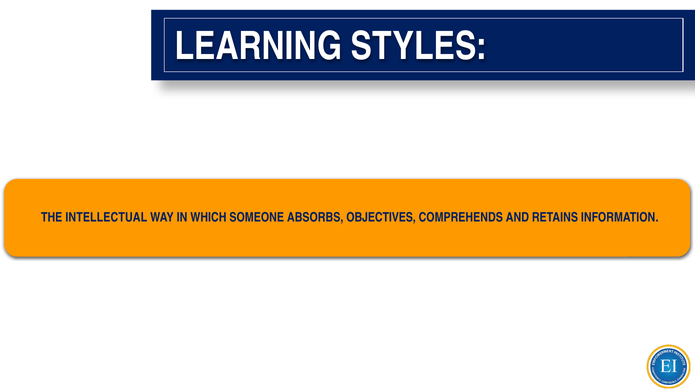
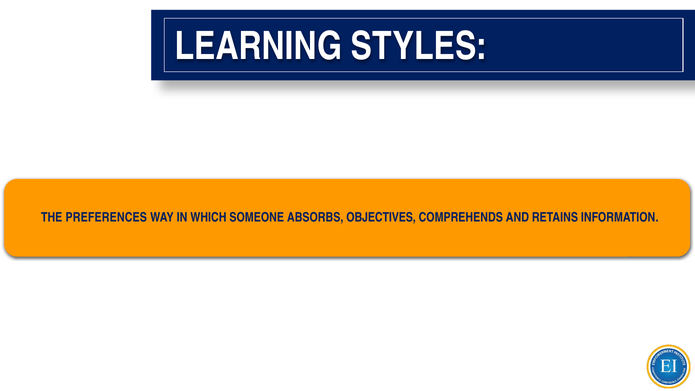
INTELLECTUAL: INTELLECTUAL -> PREFERENCES (106, 218)
